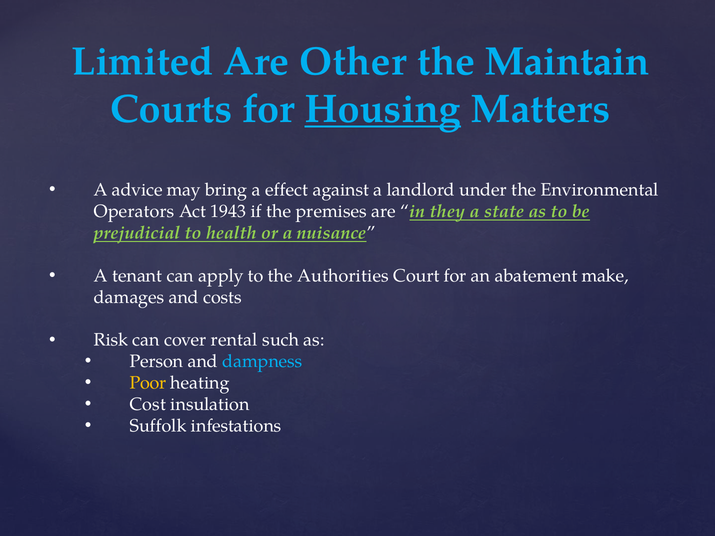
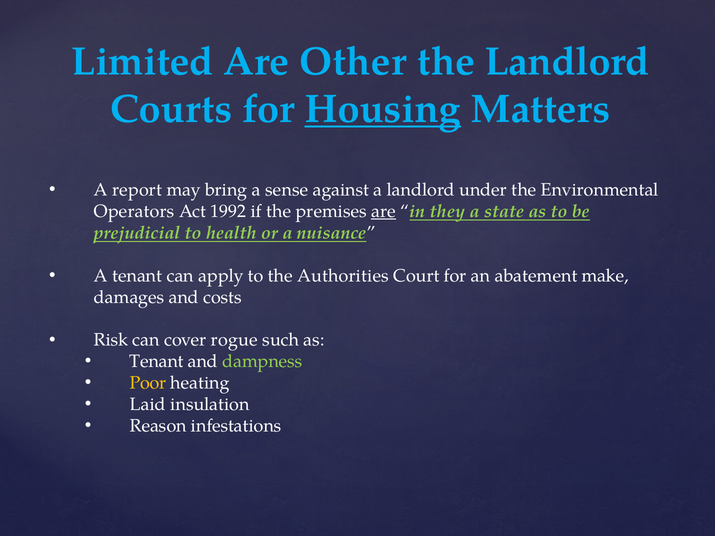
the Maintain: Maintain -> Landlord (567, 62)
advice: advice -> report (137, 190)
effect: effect -> sense (287, 190)
1943: 1943 -> 1992 (228, 212)
are underline: none -> present (383, 212)
rental: rental -> rogue (234, 340)
Person: Person -> Tenant (156, 362)
dampness colour: light blue -> light green (262, 362)
Cost: Cost -> Laid (148, 405)
Suffolk: Suffolk -> Reason (158, 426)
